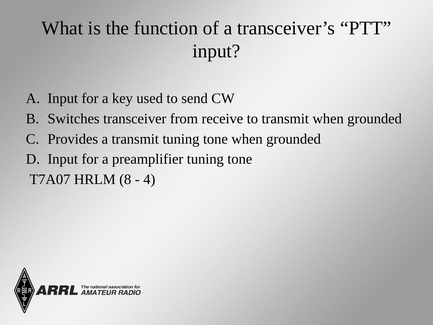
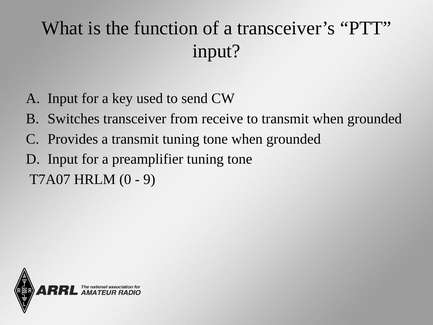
8: 8 -> 0 (125, 179)
4: 4 -> 9 (149, 179)
